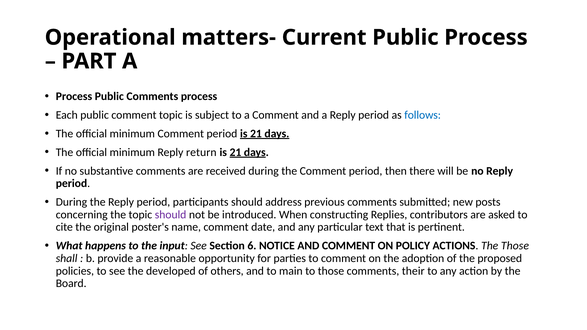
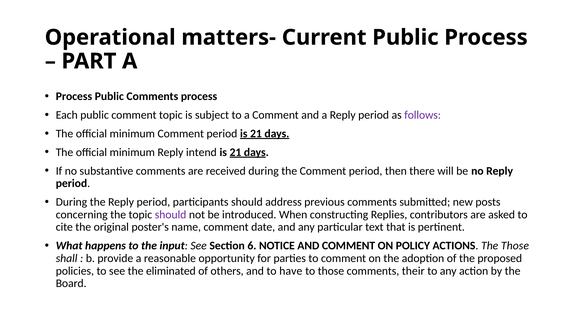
follows colour: blue -> purple (423, 115)
return: return -> intend (201, 152)
developed: developed -> eliminated (171, 271)
main: main -> have (291, 271)
